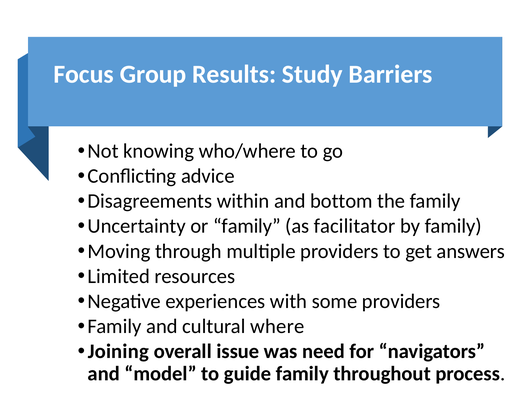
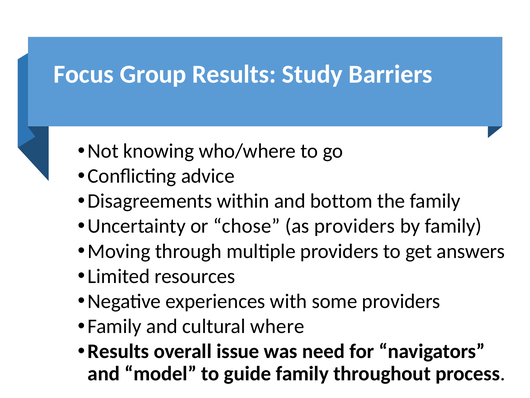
or family: family -> chose (247, 226)
as facilitator: facilitator -> providers (355, 226)
Joining: Joining -> Results (118, 351)
